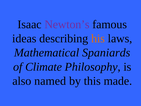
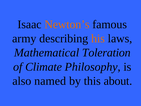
Newton’s colour: purple -> orange (67, 24)
ideas: ideas -> army (24, 38)
Spaniards: Spaniards -> Toleration (106, 53)
made: made -> about (118, 81)
